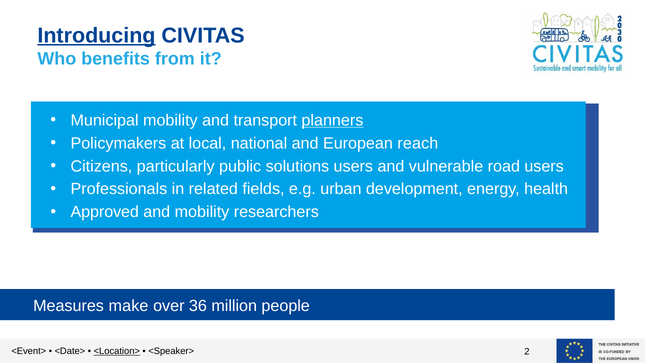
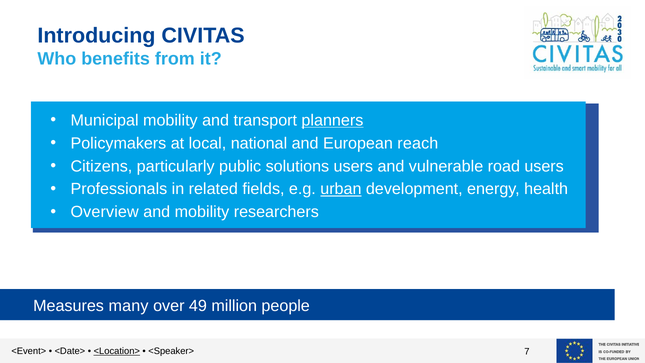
Introducing underline: present -> none (96, 35)
urban underline: none -> present (341, 189)
Approved: Approved -> Overview (105, 212)
make: make -> many (128, 306)
36: 36 -> 49 (198, 306)
2: 2 -> 7 (527, 351)
